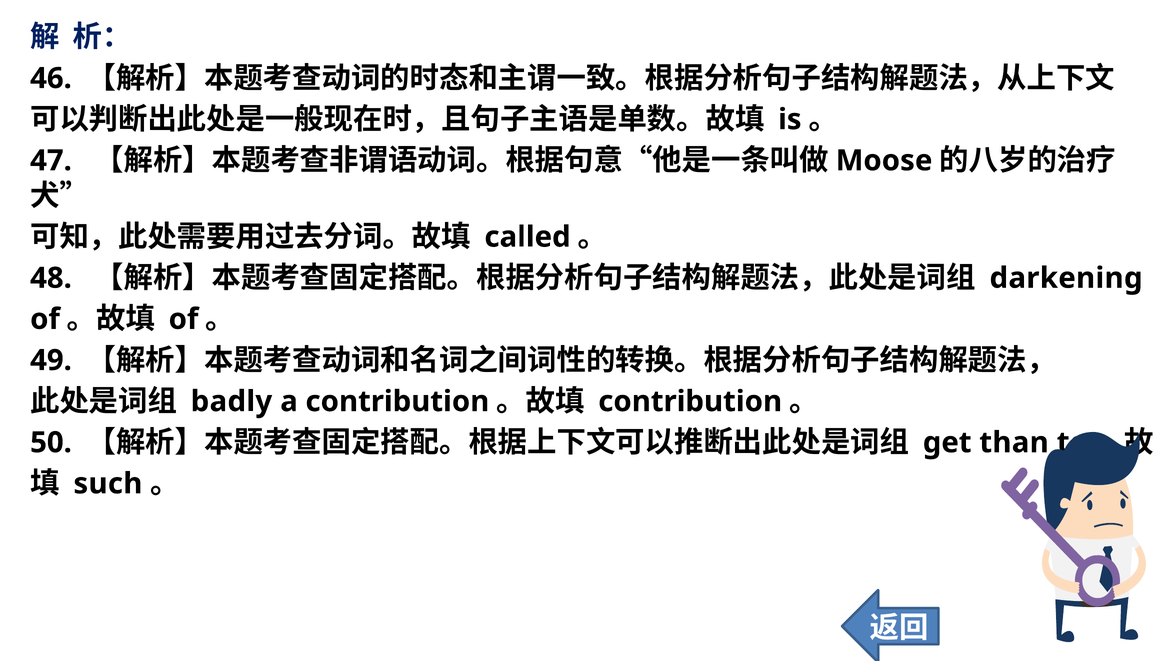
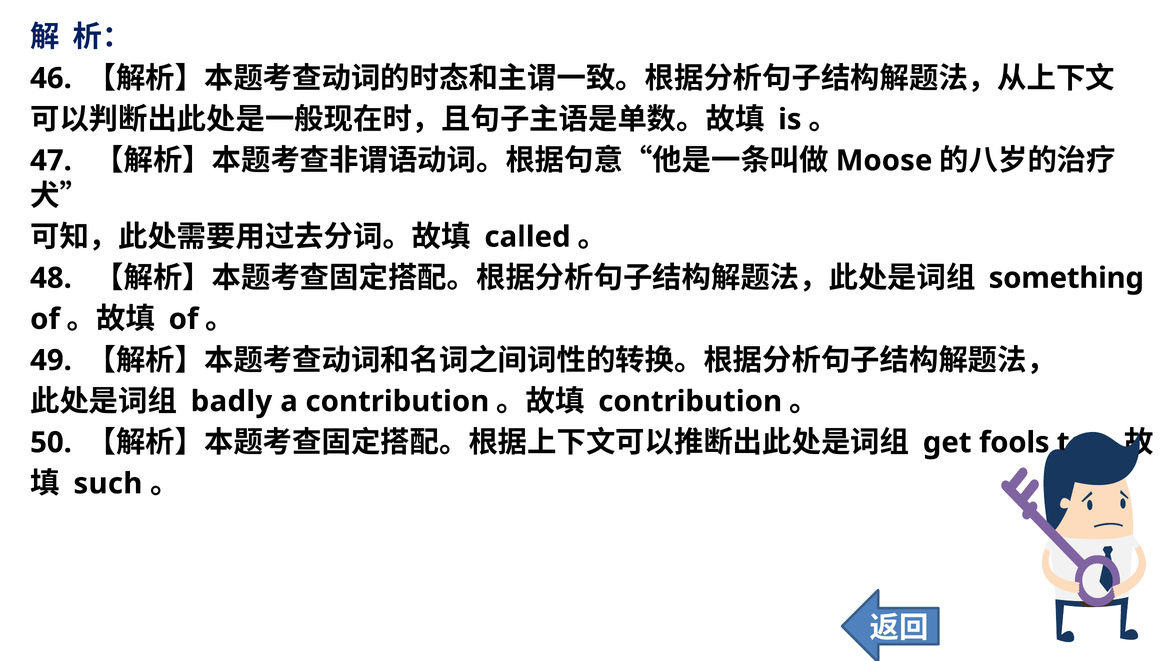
darkening: darkening -> something (1066, 278)
than: than -> fools (1014, 443)
